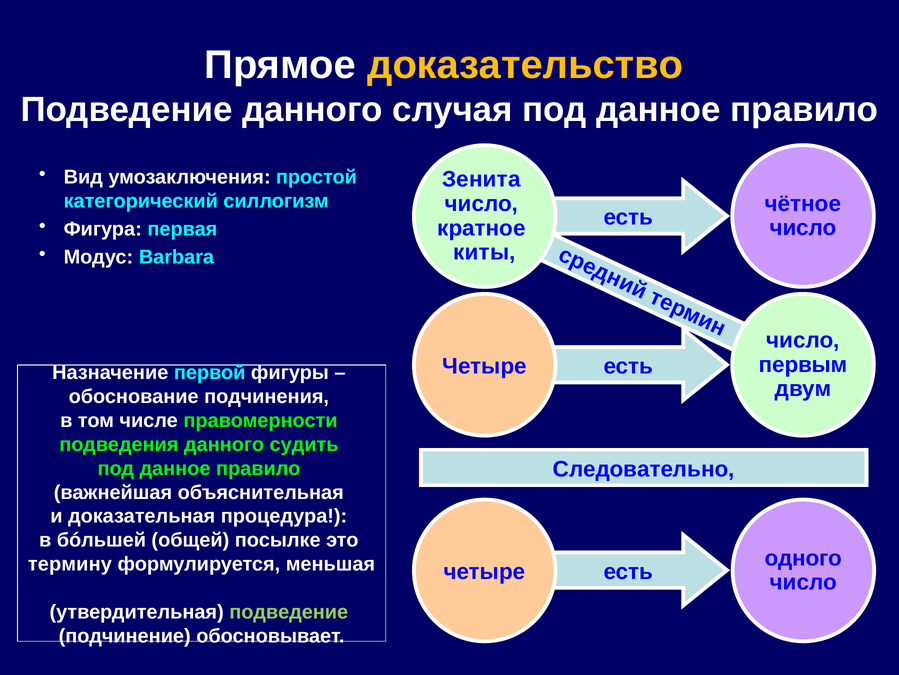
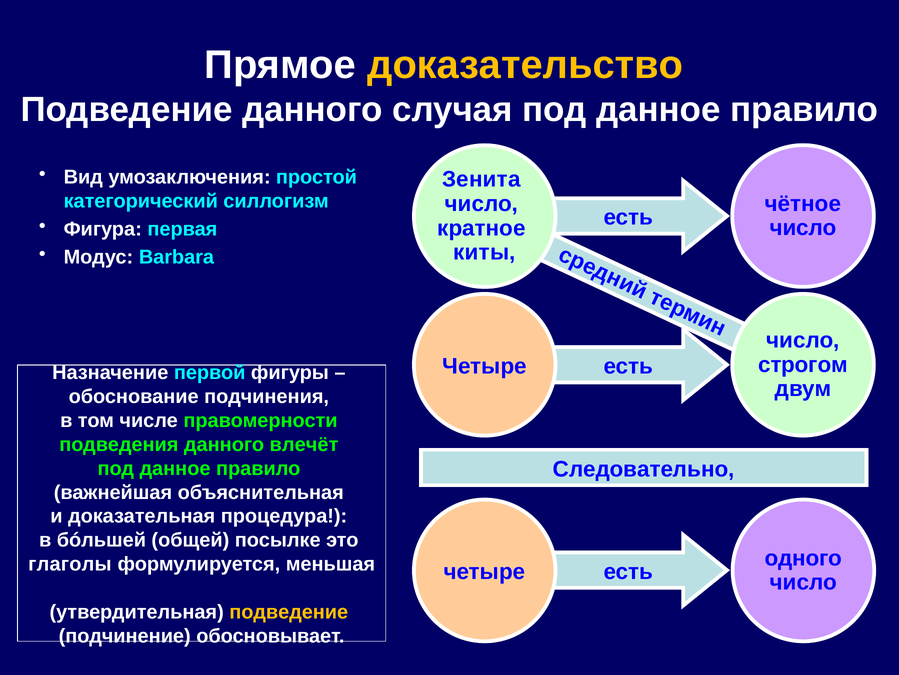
первым: первым -> строгом (803, 364)
судить: судить -> влечёт (304, 444)
термину: термину -> глаголы (70, 564)
подведение colour: light green -> yellow (289, 612)
